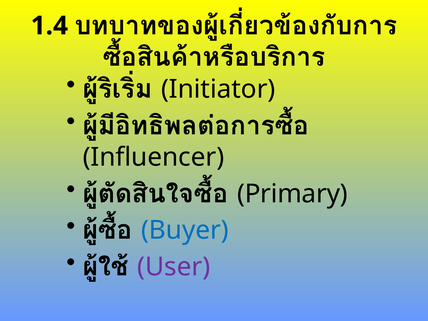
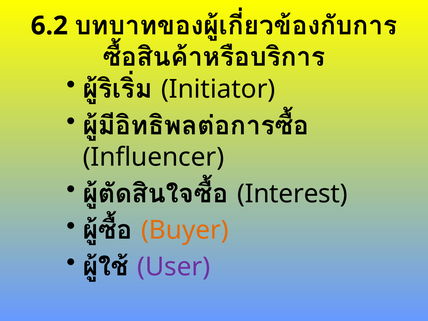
1.4: 1.4 -> 6.2 (49, 26)
Primary: Primary -> Interest (292, 194)
Buyer colour: blue -> orange (185, 230)
